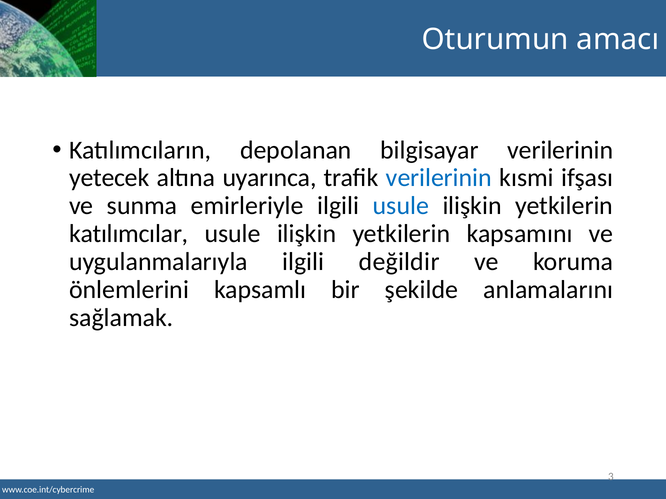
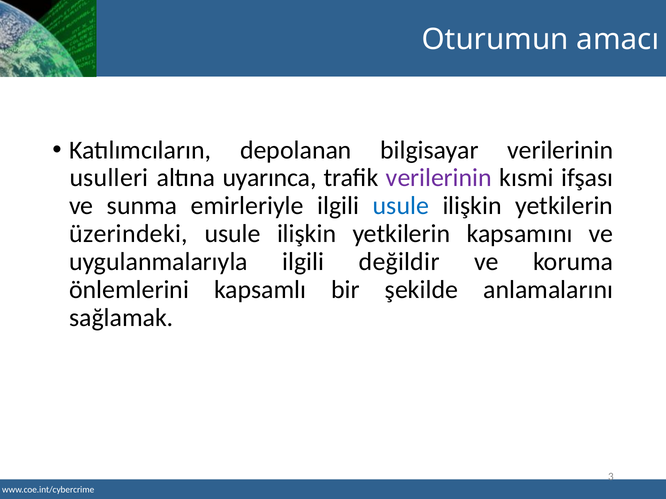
yetecek: yetecek -> usulleri (109, 178)
verilerinin colour: blue -> purple (439, 178)
katılımcılar: katılımcılar -> üzerindeki (128, 234)
